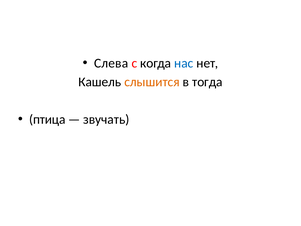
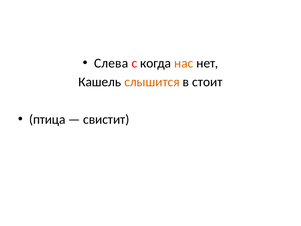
нас colour: blue -> orange (184, 63)
тогда: тогда -> стоит (207, 82)
звучать: звучать -> свистит (106, 119)
